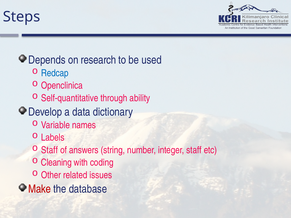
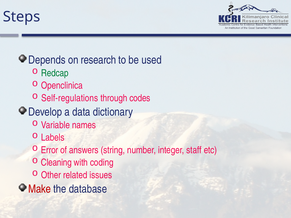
Redcap colour: blue -> green (55, 73)
Self-quantitative: Self-quantitative -> Self-regulations (70, 98)
ability: ability -> codes (140, 98)
Staff: Staff -> Error (50, 150)
